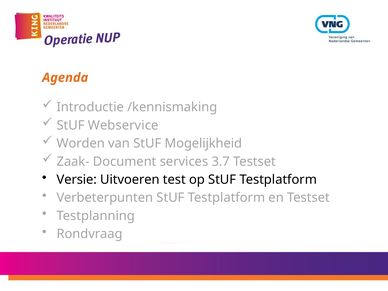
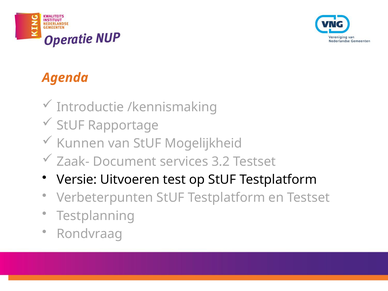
Webservice: Webservice -> Rapportage (123, 125)
Worden: Worden -> Kunnen (81, 143)
3.7: 3.7 -> 3.2 (221, 162)
